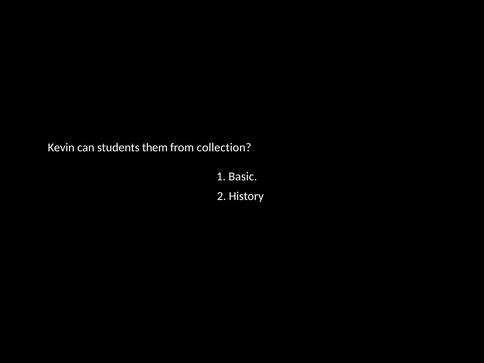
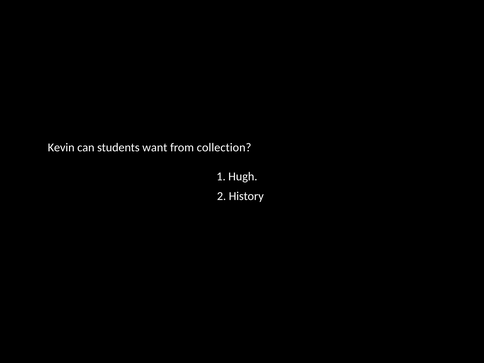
them: them -> want (155, 148)
Basic: Basic -> Hugh (243, 176)
